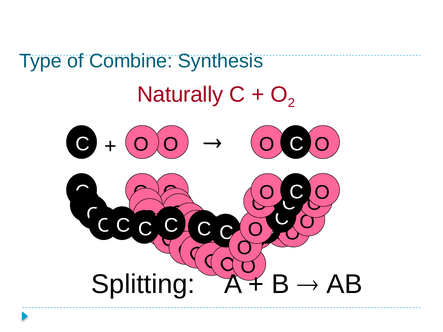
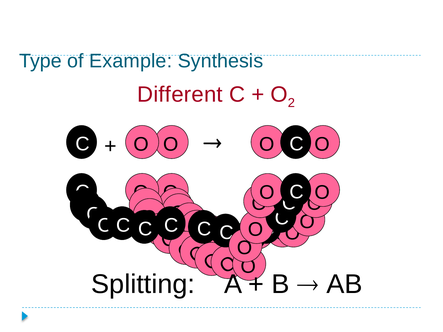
Combine: Combine -> Example (131, 61)
Naturally: Naturally -> Different (180, 95)
